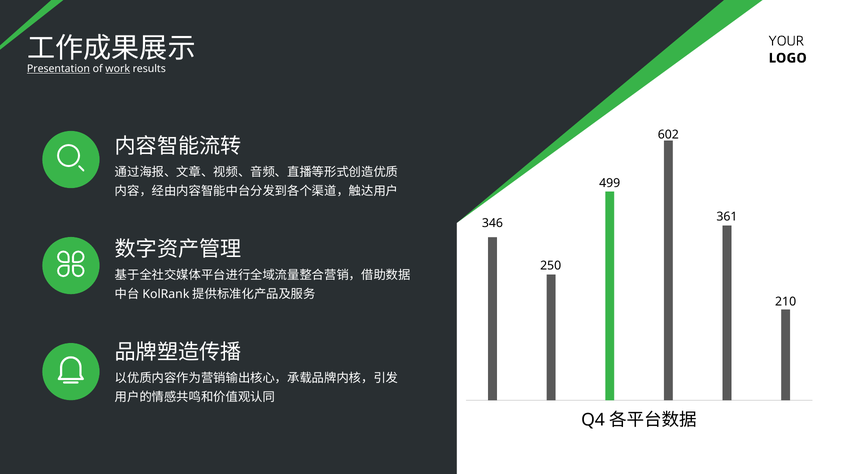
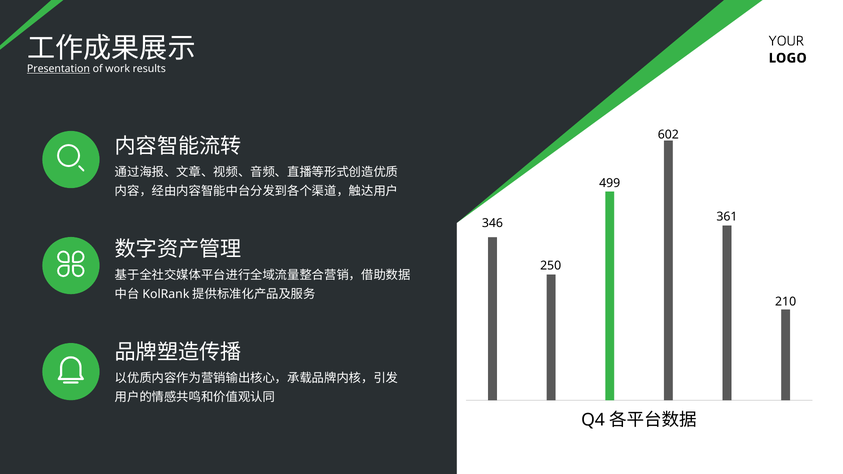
work underline: present -> none (118, 69)
